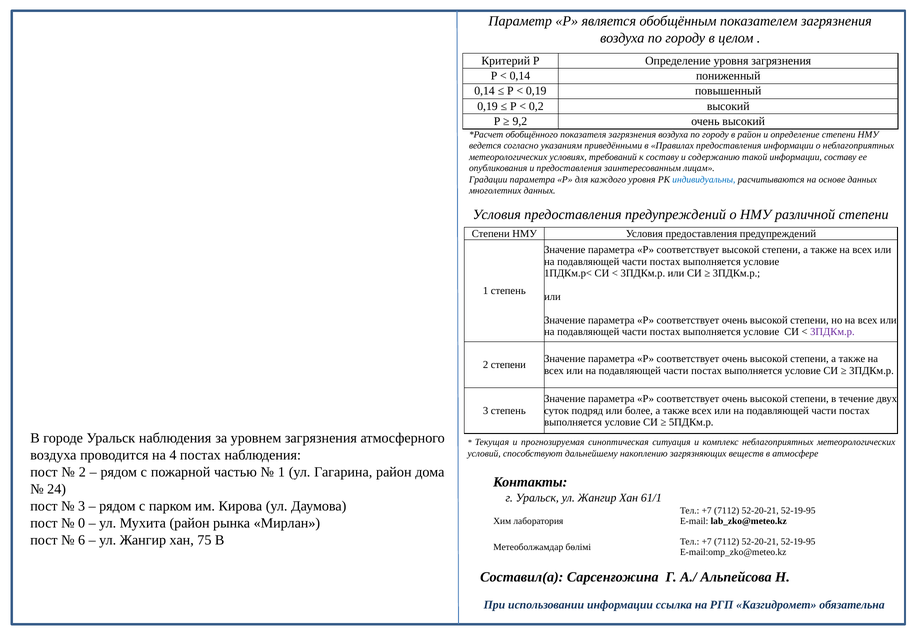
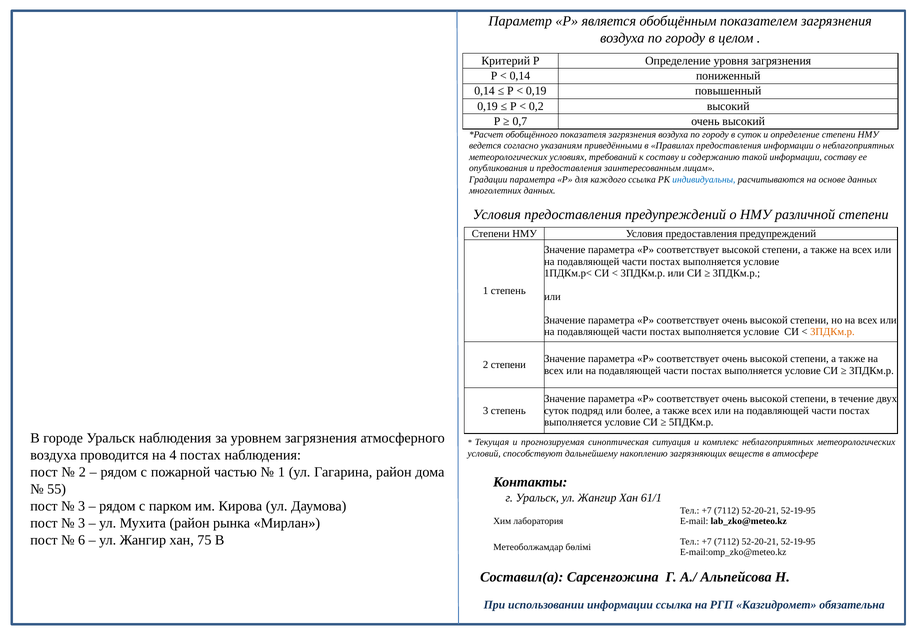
9,2: 9,2 -> 0,7 (520, 121)
в район: район -> суток (749, 134)
каждого уровня: уровня -> ссылка (642, 179)
3ПДКм.р colour: purple -> orange (832, 332)
24: 24 -> 55 (57, 489)
0: 0 -> 3 (82, 523)
